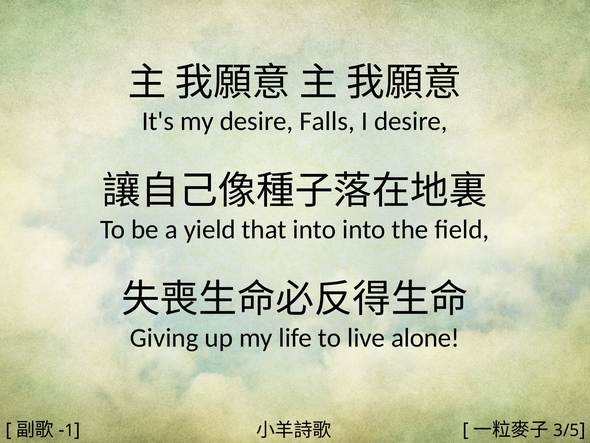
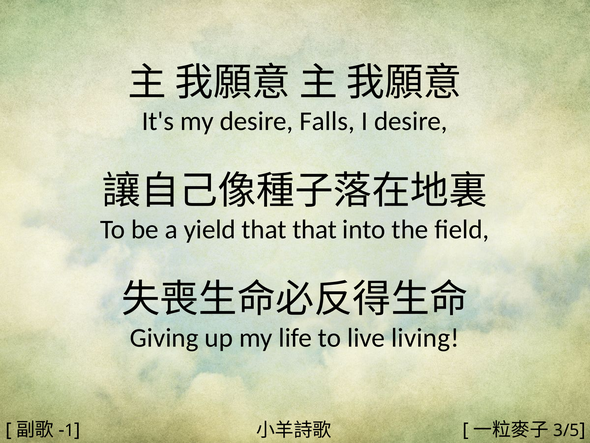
that into: into -> that (315, 229)
alone: alone -> living (425, 338)
